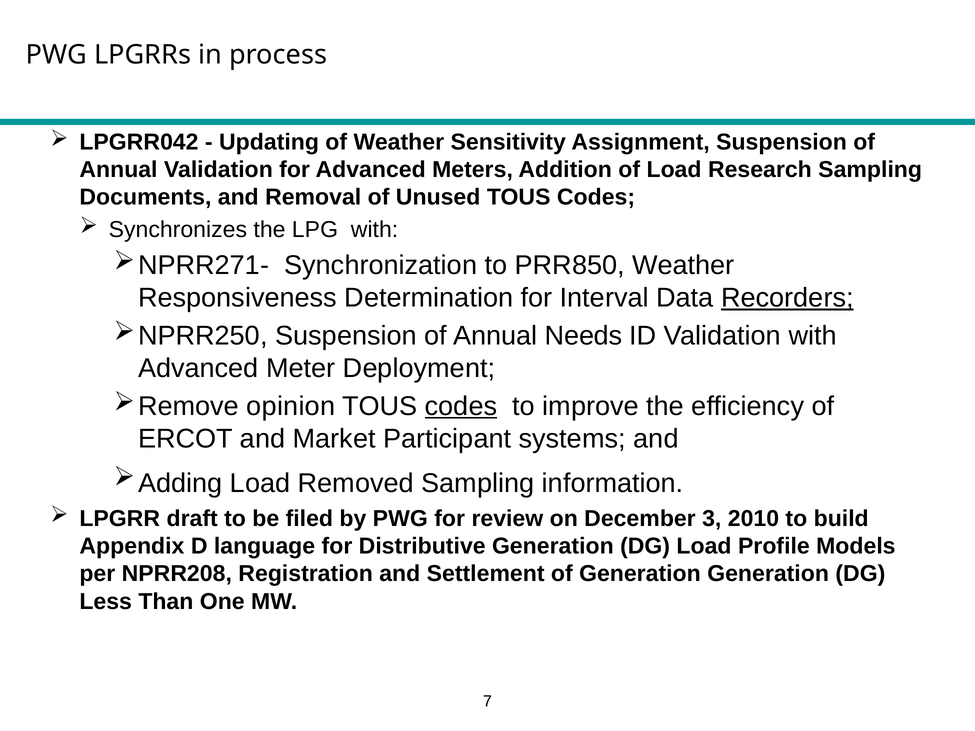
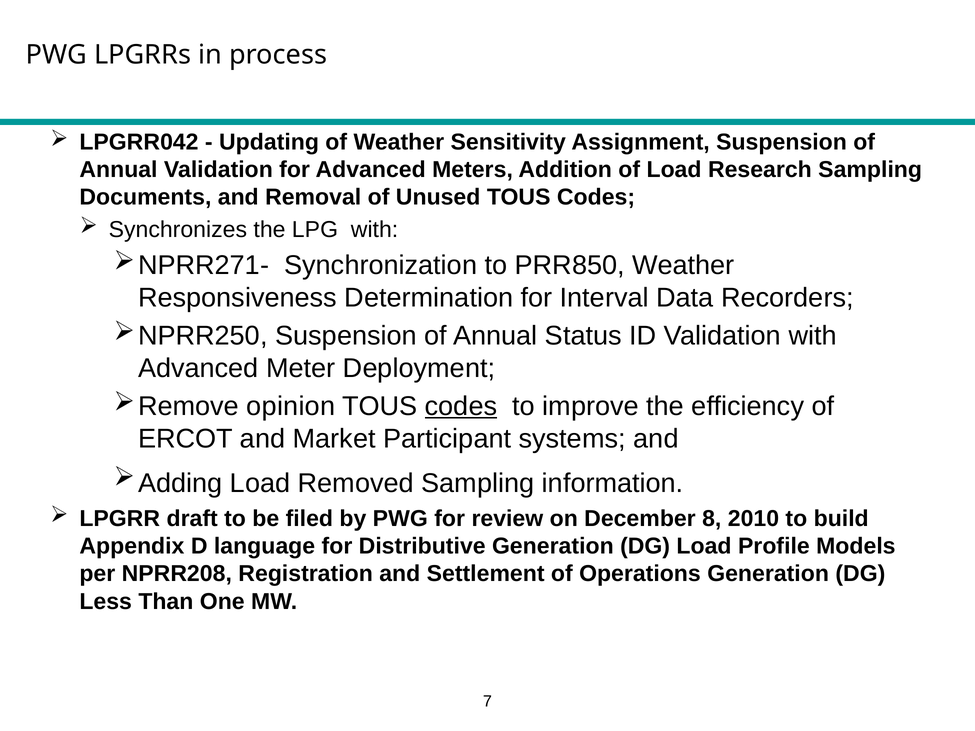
Recorders underline: present -> none (787, 298)
Needs: Needs -> Status (583, 336)
3: 3 -> 8 (712, 519)
of Generation: Generation -> Operations (640, 574)
